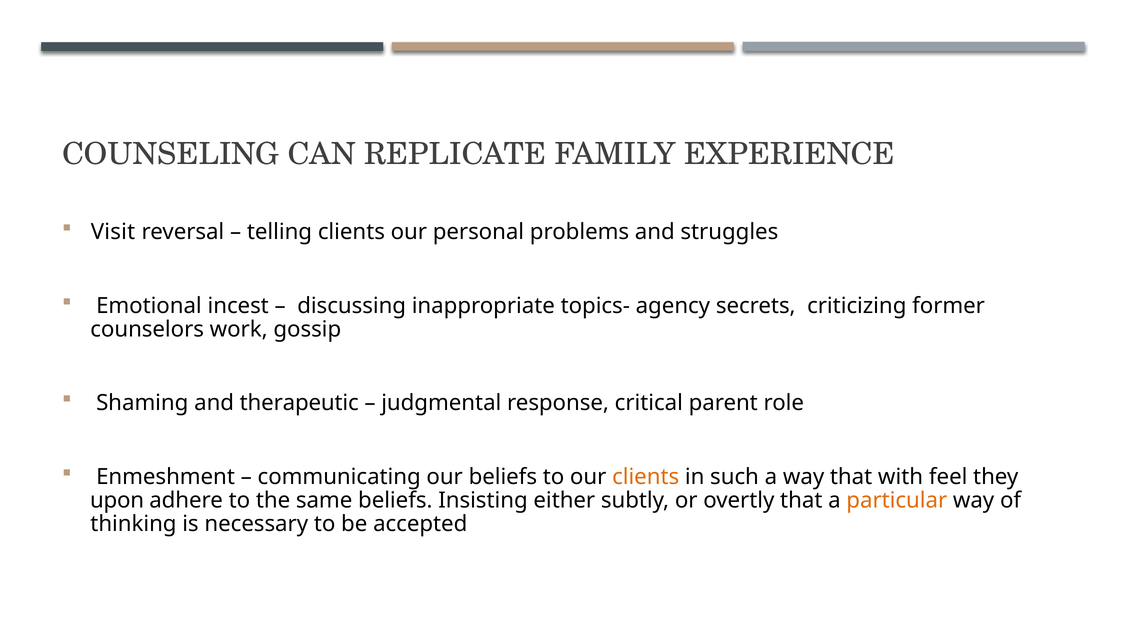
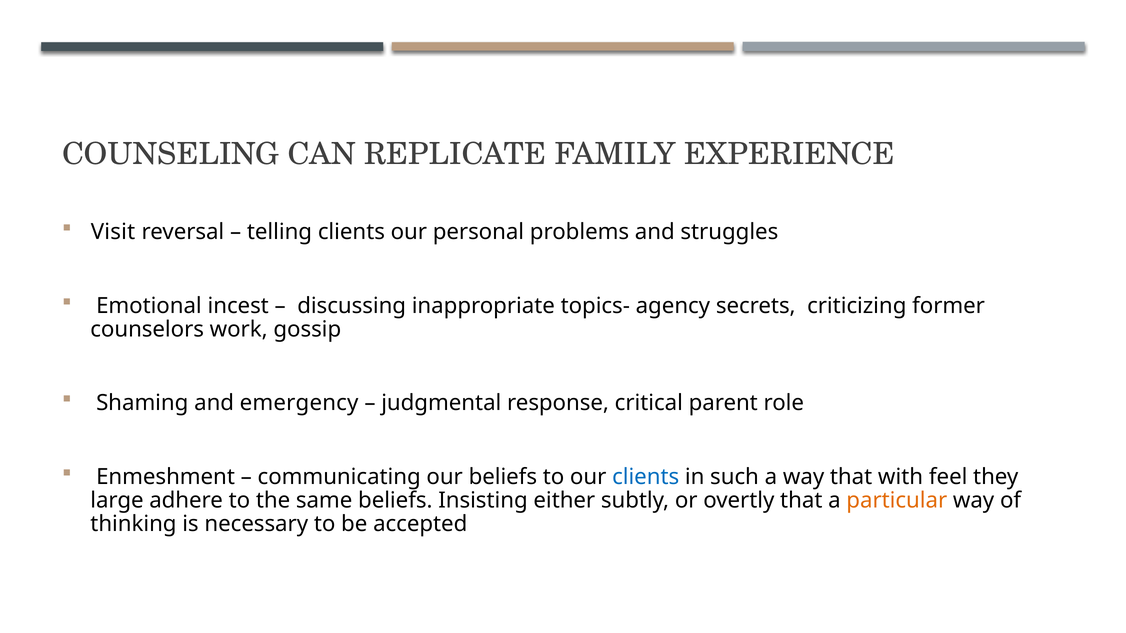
therapeutic: therapeutic -> emergency (299, 403)
clients colour: orange -> blue (646, 477)
upon: upon -> large (117, 501)
